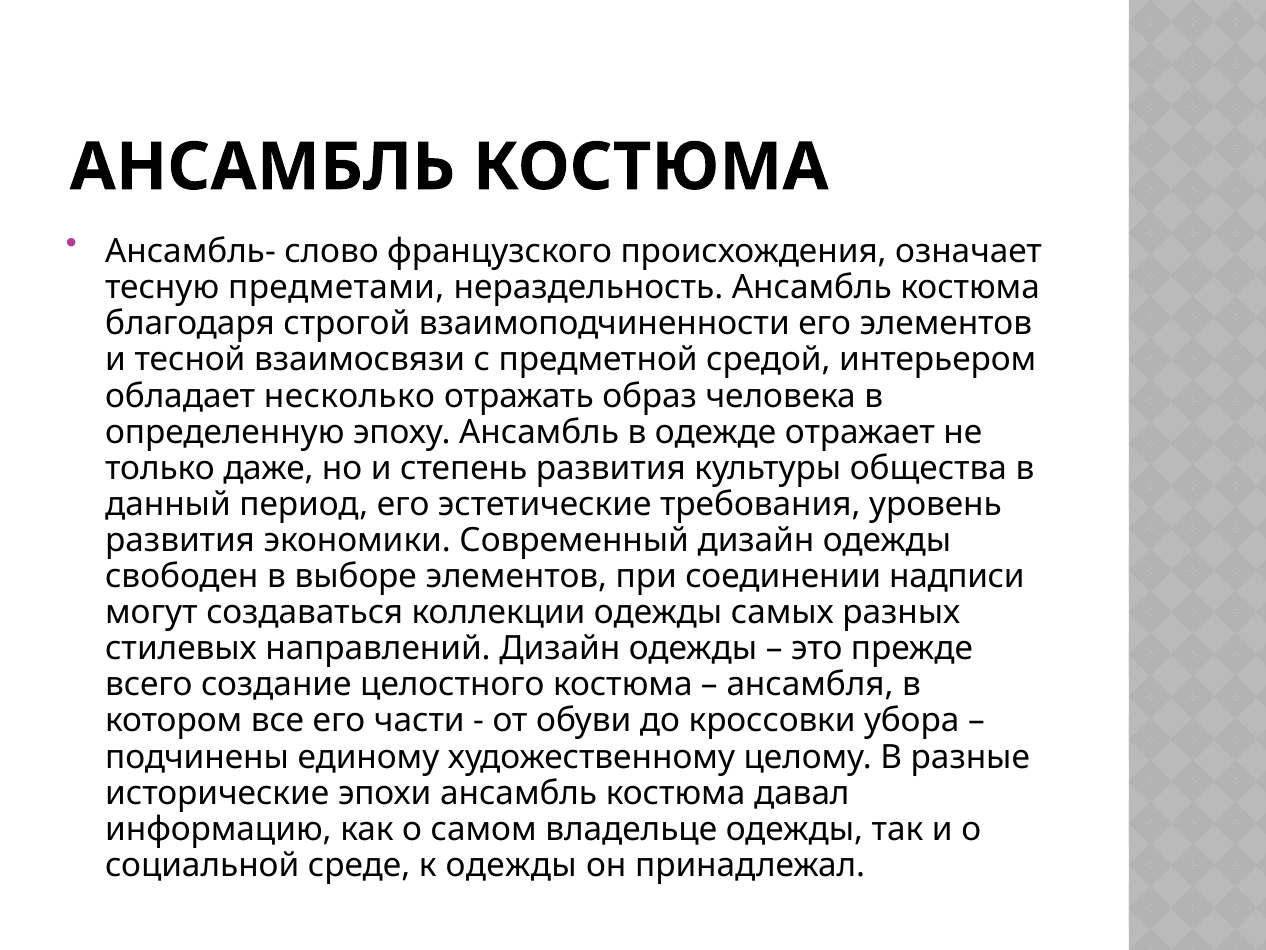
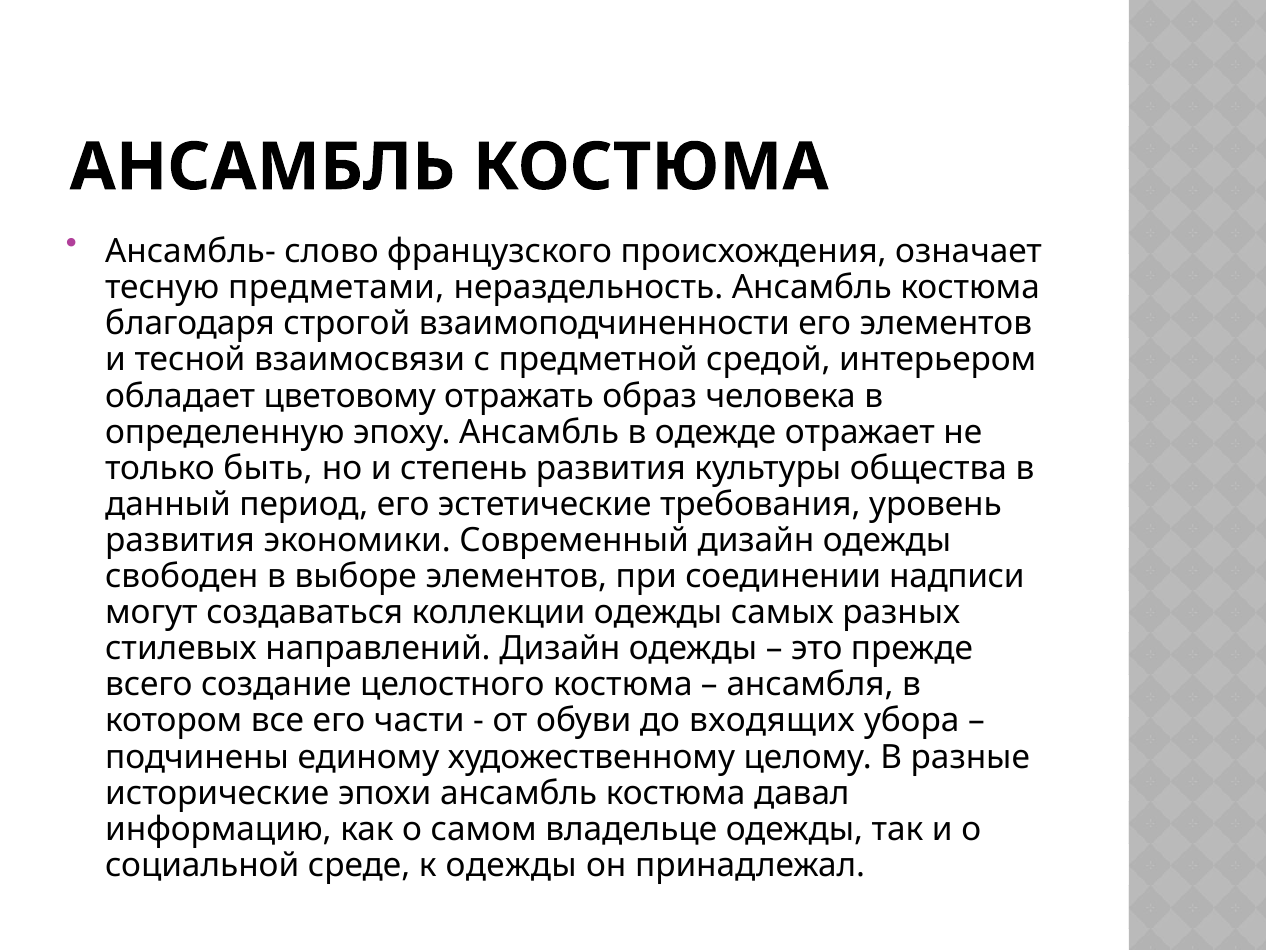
несколько: несколько -> цветовому (350, 396)
даже: даже -> быть (268, 468)
кроссовки: кроссовки -> входящих (772, 721)
